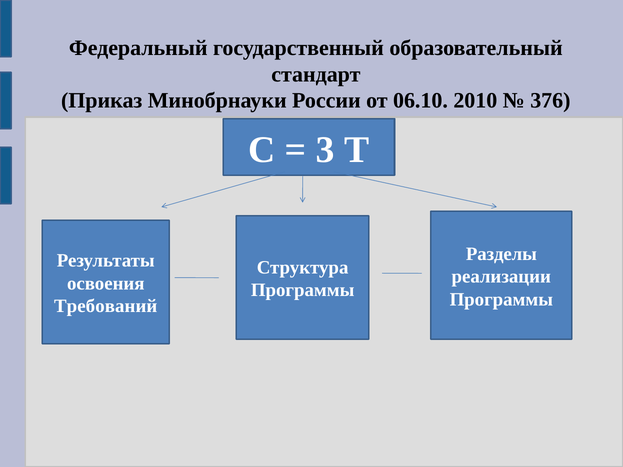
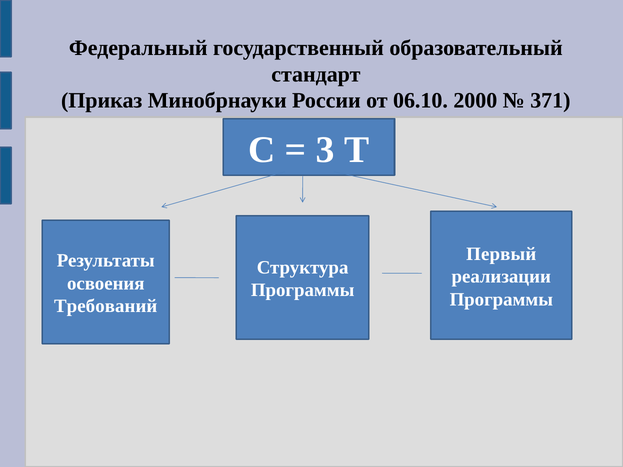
2010: 2010 -> 2000 (475, 101)
376: 376 -> 371 (550, 101)
Разделы: Разделы -> Первый (501, 254)
